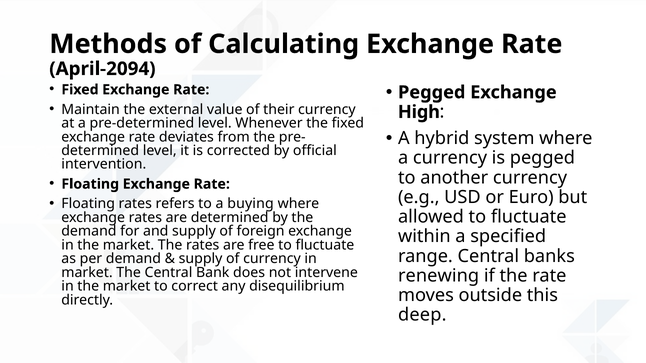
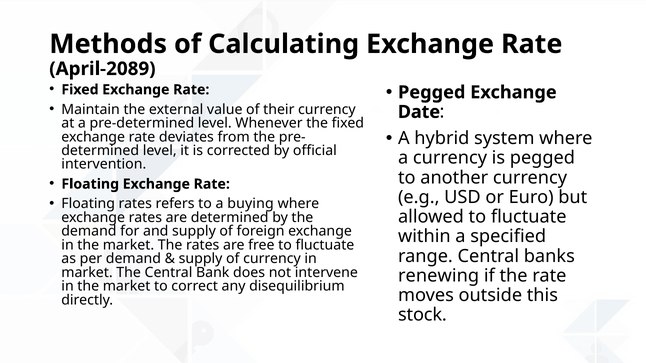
April-2094: April-2094 -> April-2089 (102, 69)
High: High -> Date (419, 112)
deep: deep -> stock (422, 315)
